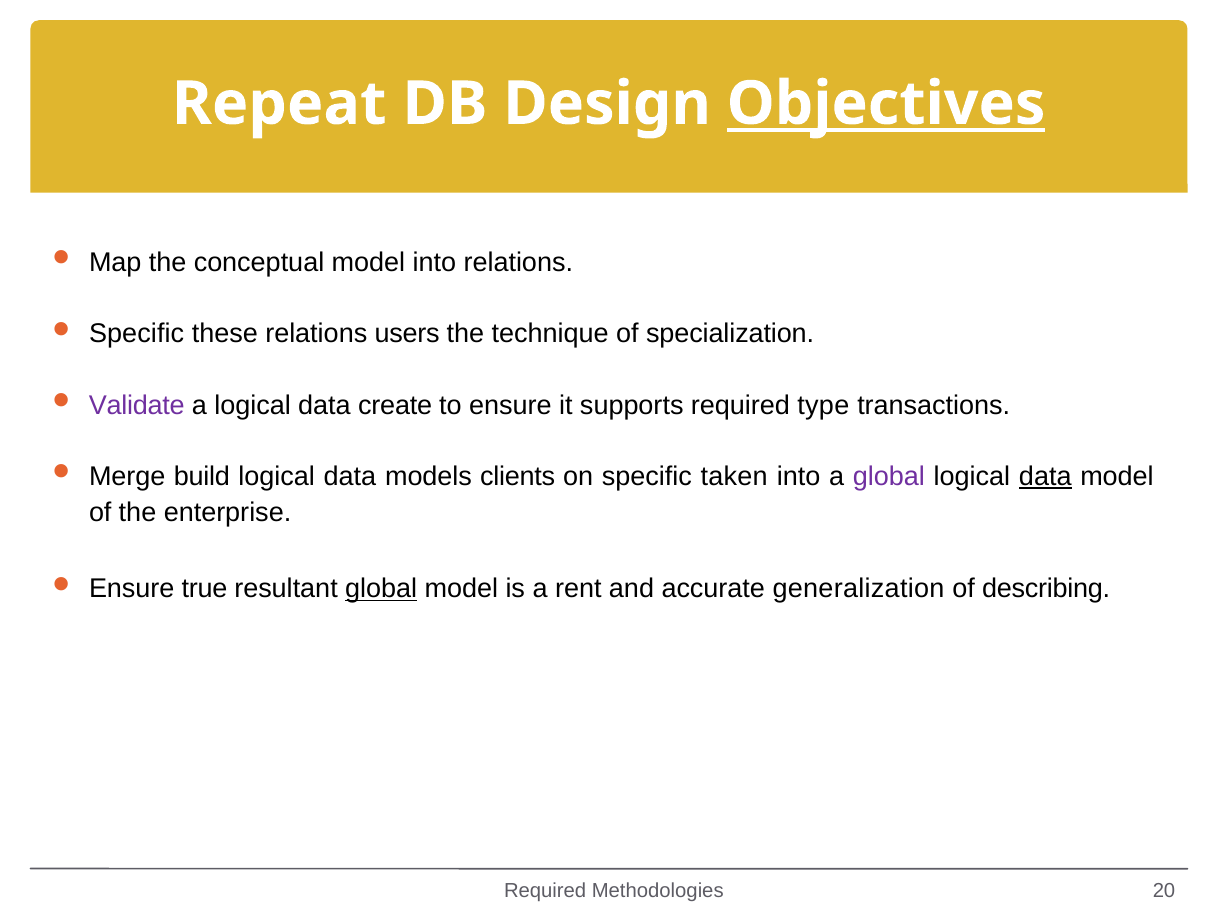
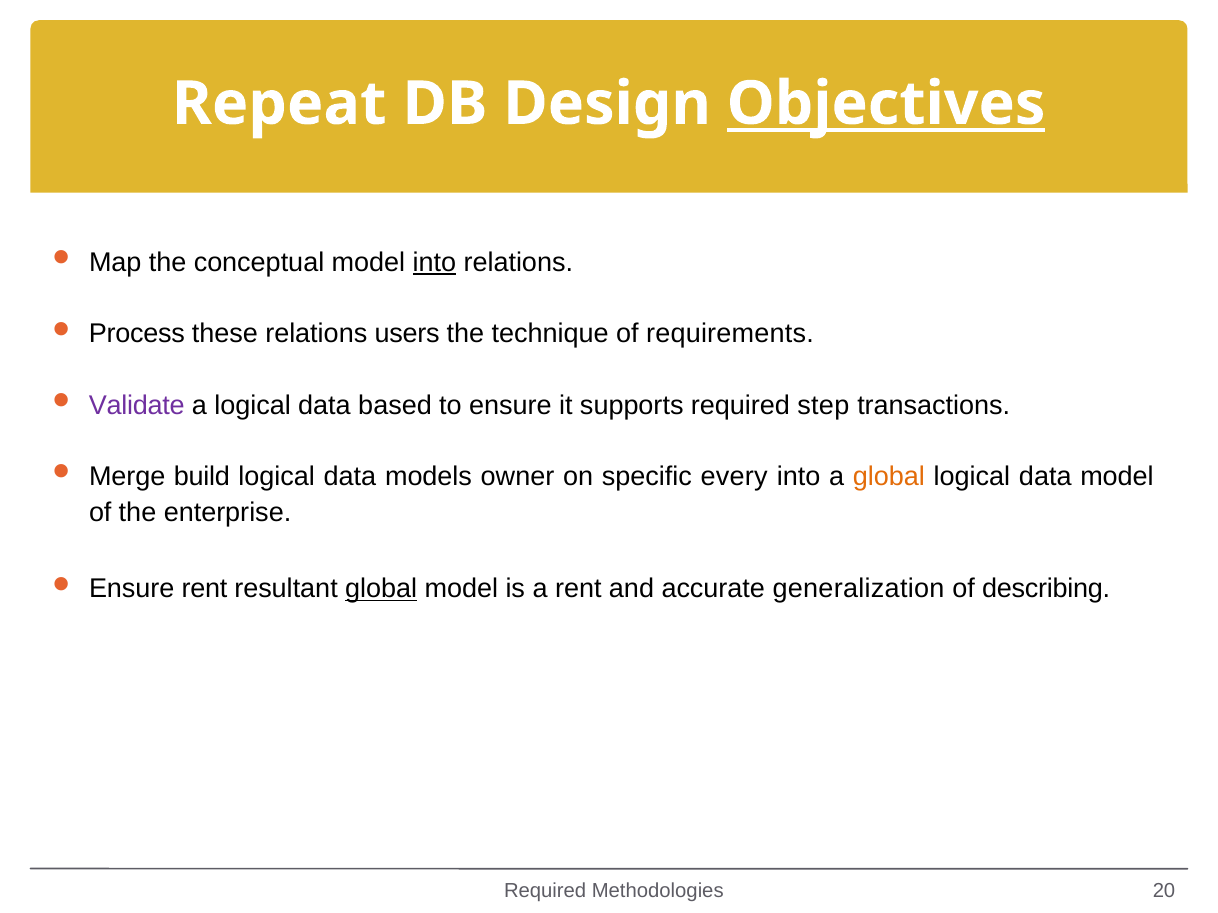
into underline: none -> present (434, 263)
Specific: Specific -> Process (137, 334)
specialization: specialization -> requirements (730, 334)
create: create -> based (395, 405)
type: type -> step (823, 405)
clients: clients -> owner (518, 477)
taken: taken -> every (734, 477)
global colour: purple -> orange (889, 477)
data underline: present -> none (1045, 477)
Ensure true: true -> rent (205, 589)
